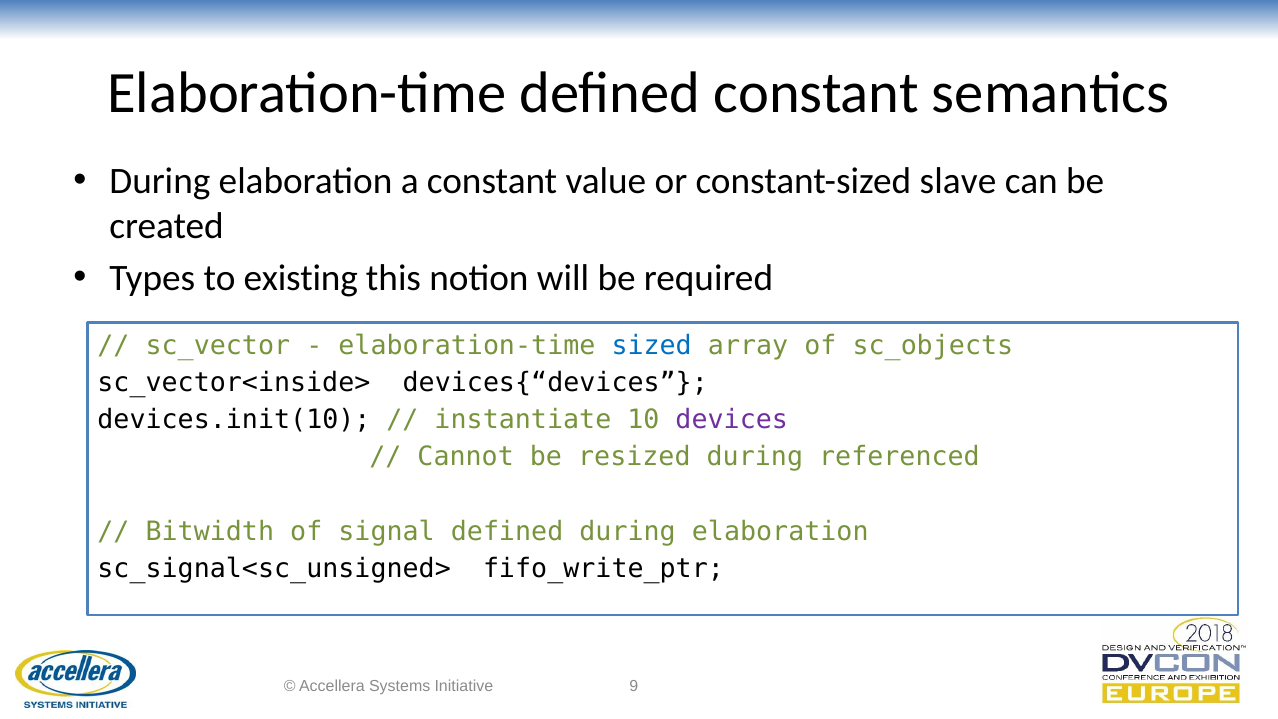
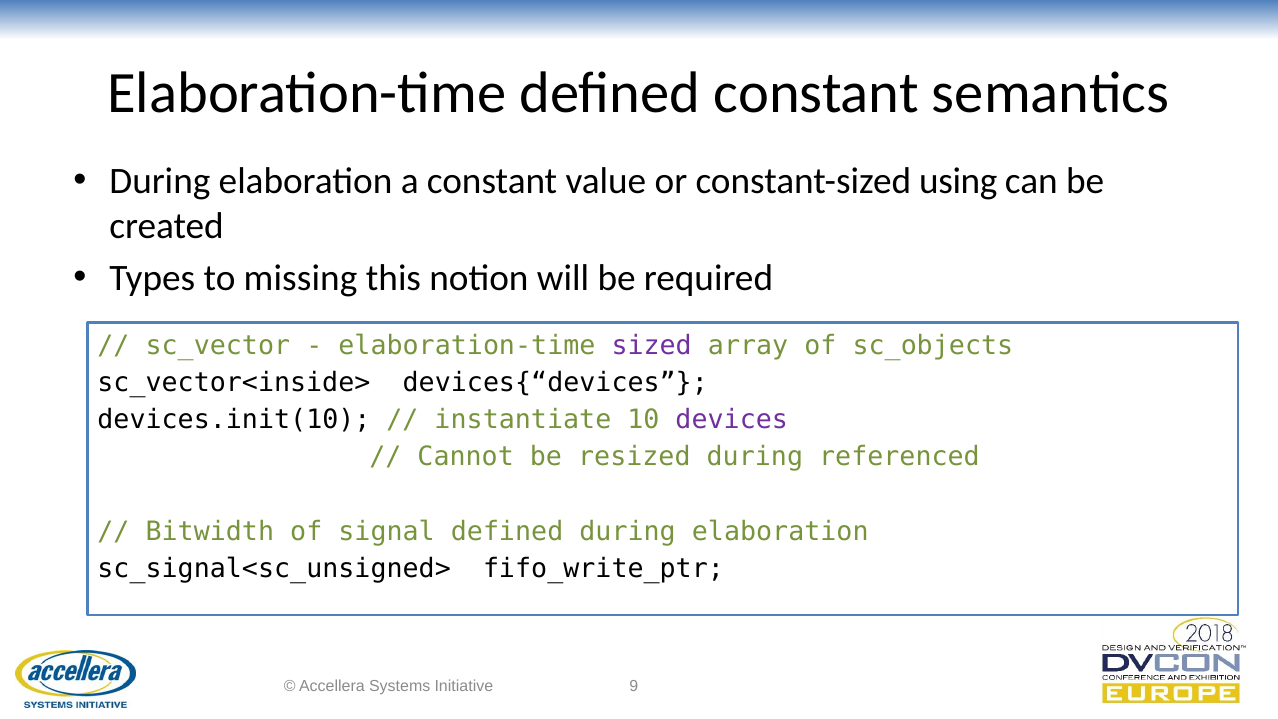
slave: slave -> using (958, 181)
existing: existing -> missing (301, 278)
sized colour: blue -> purple (652, 345)
